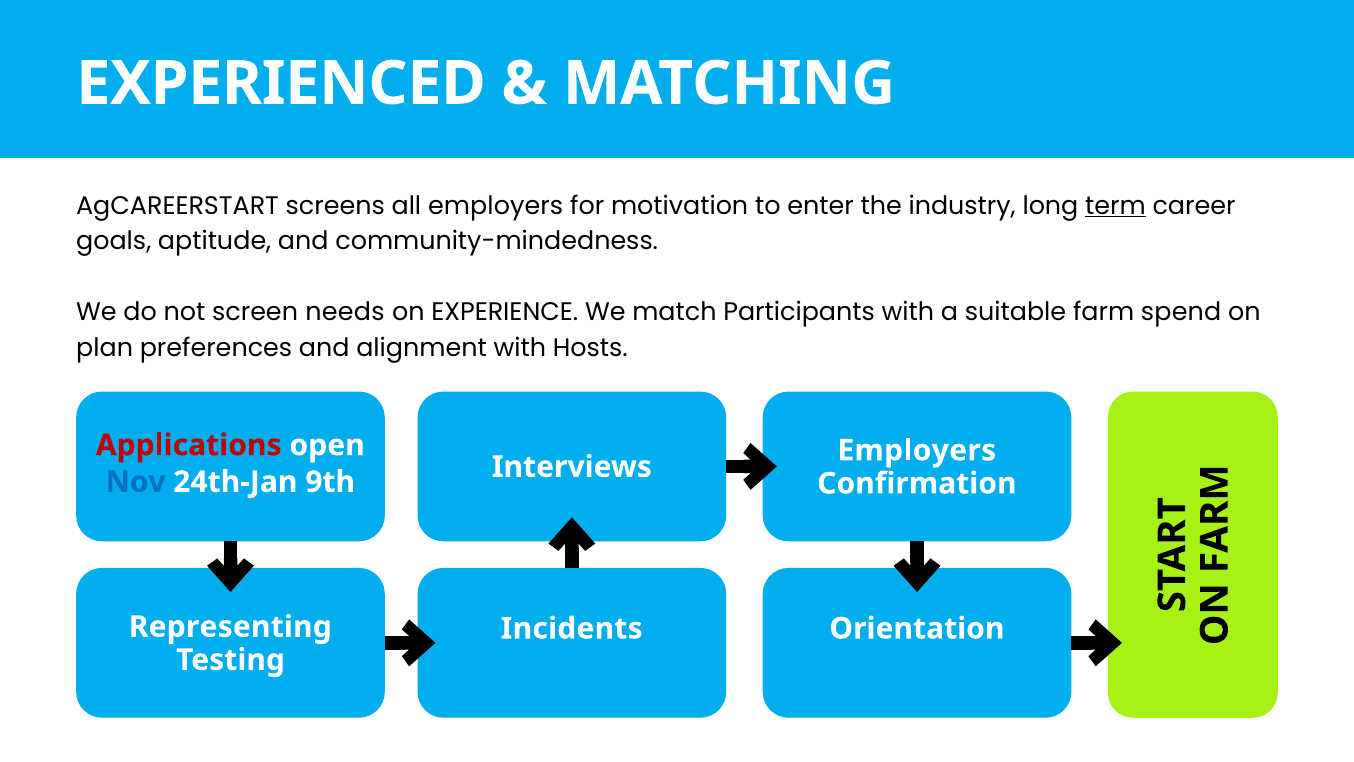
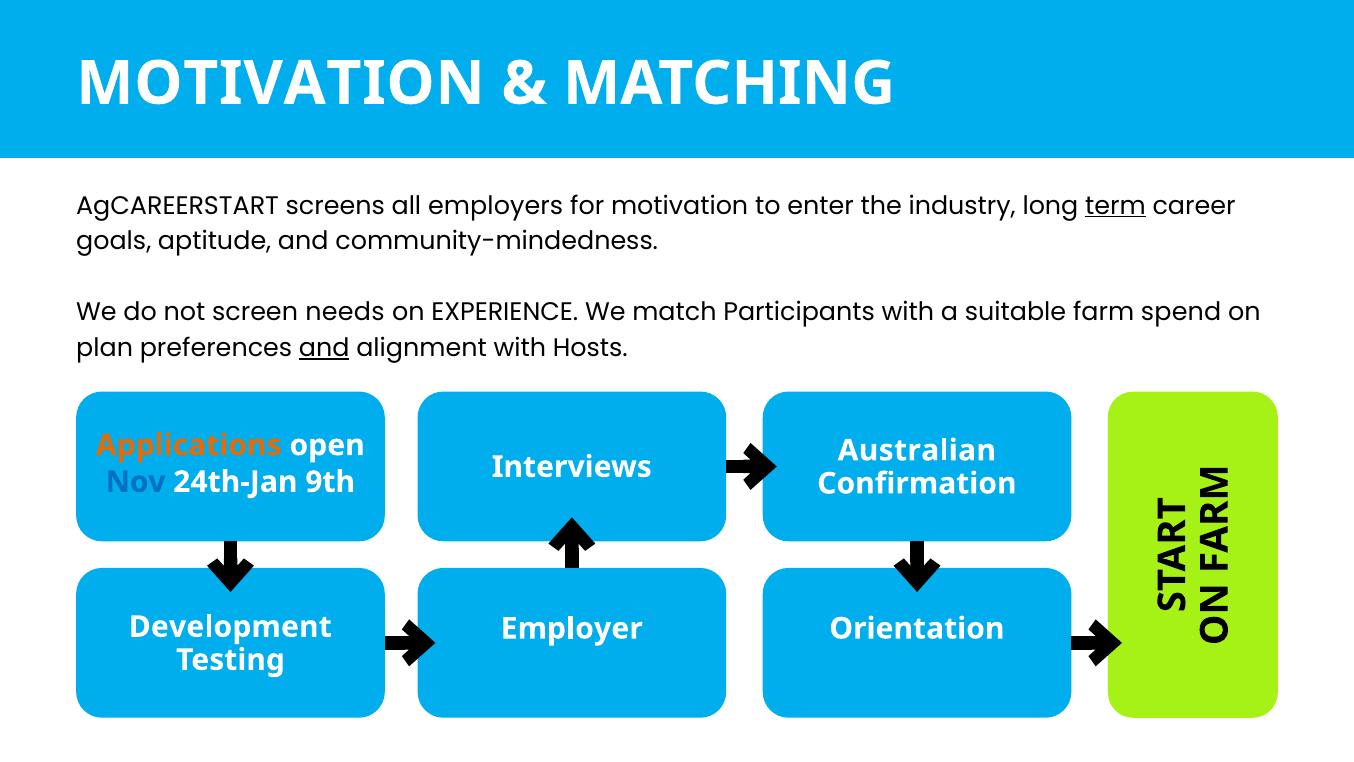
EXPERIENCED: EXPERIENCED -> MOTIVATION (281, 84)
and underline: none -> present (324, 348)
Applications colour: red -> orange (189, 445)
Employers: Employers -> Australian (917, 450)
Representing: Representing -> Development (230, 627)
Incidents: Incidents -> Employer (572, 628)
